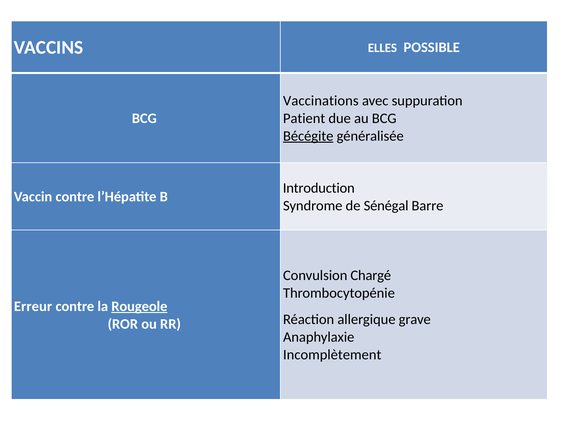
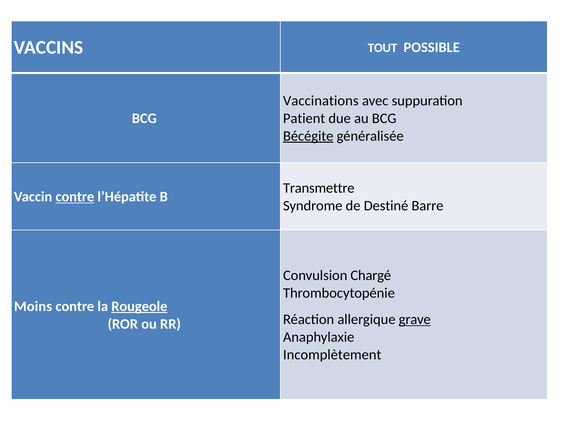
ELLES: ELLES -> TOUT (382, 48)
Introduction: Introduction -> Transmettre (319, 188)
contre underline: none -> present (75, 197)
Sénégal: Sénégal -> Destiné (386, 206)
Erreur: Erreur -> Moins (33, 306)
grave underline: none -> present (415, 320)
